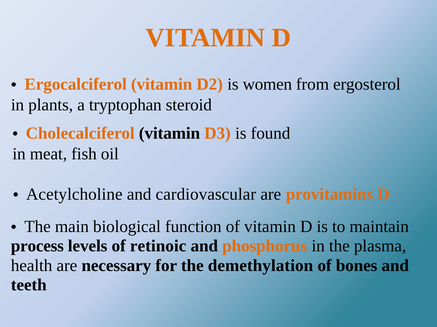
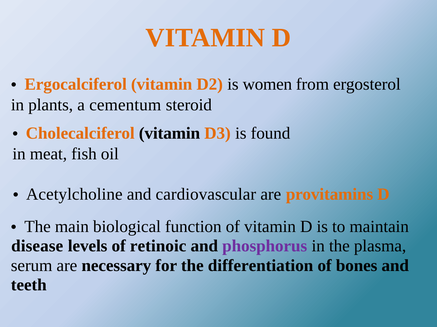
tryptophan: tryptophan -> cementum (125, 105)
process: process -> disease (37, 247)
phosphorus colour: orange -> purple (265, 247)
health: health -> serum (32, 266)
demethylation: demethylation -> differentiation (261, 266)
